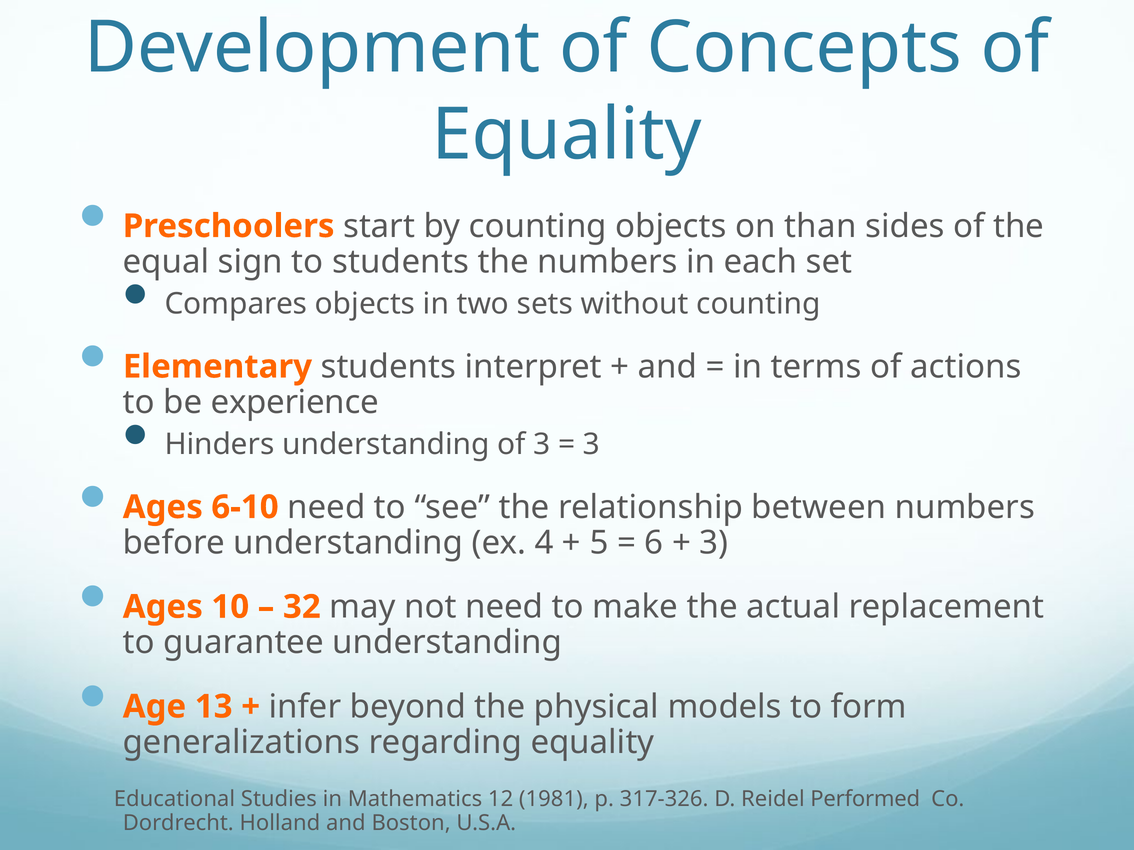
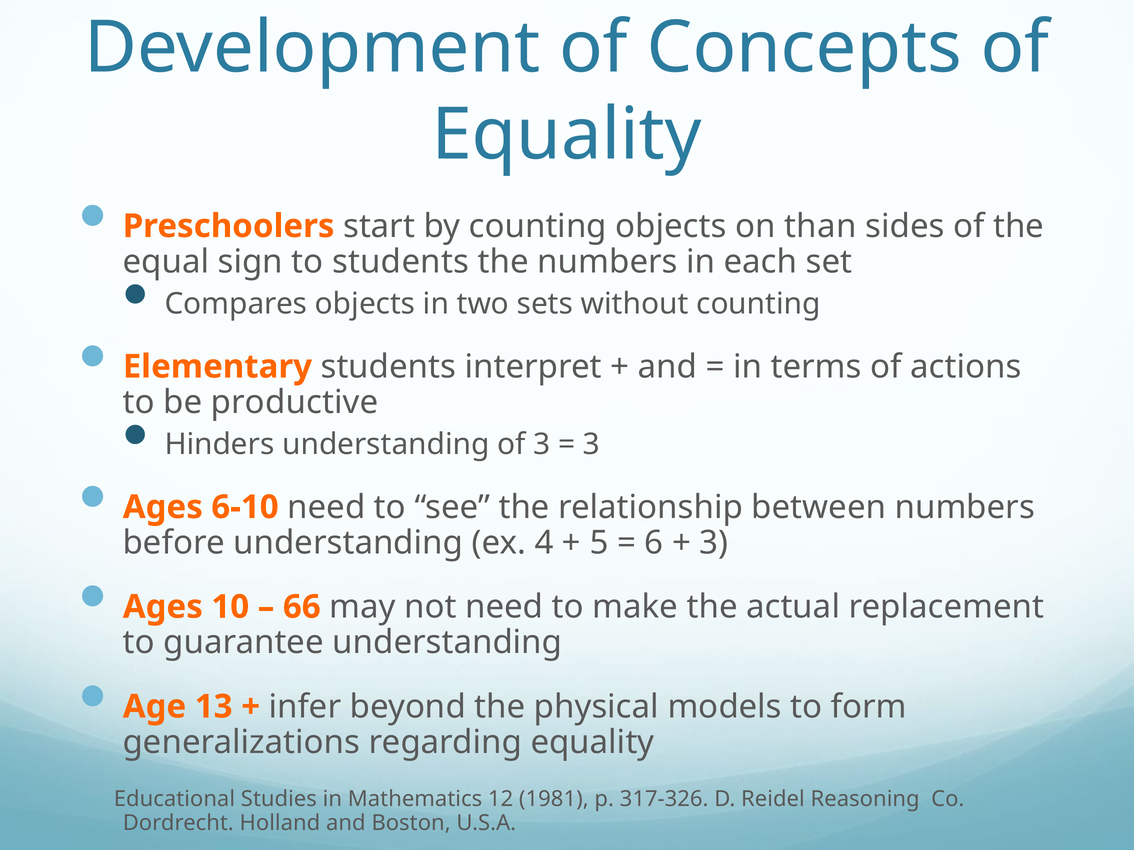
experience: experience -> productive (295, 403)
32: 32 -> 66 (302, 607)
Performed: Performed -> Reasoning (865, 799)
